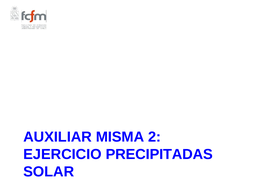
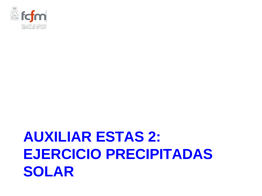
MISMA: MISMA -> ESTAS (120, 137)
